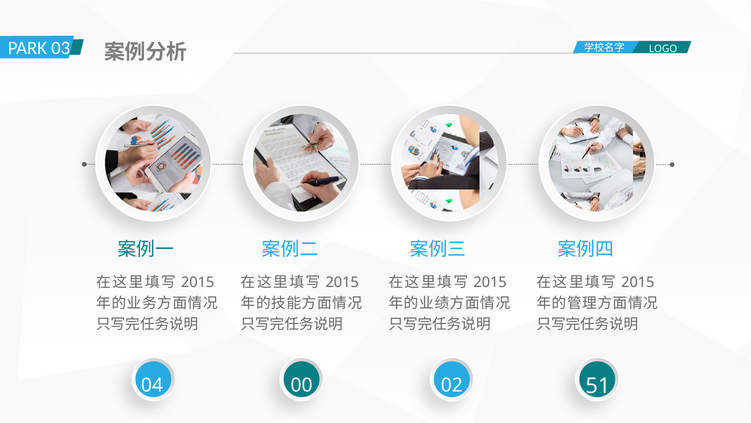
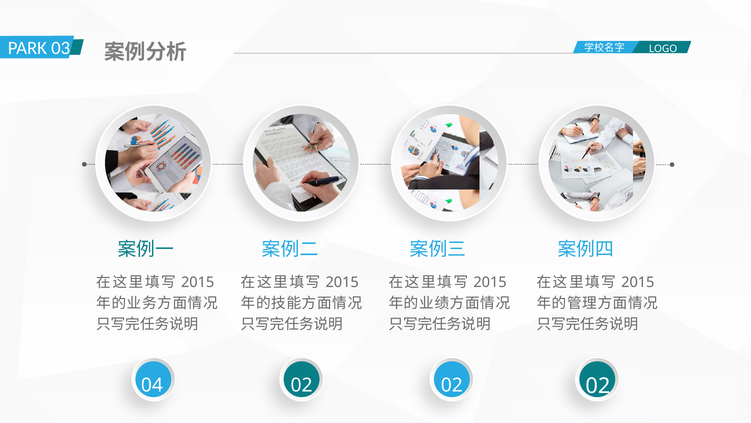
04 00: 00 -> 02 (302, 385)
51: 51 -> 02 (598, 385)
